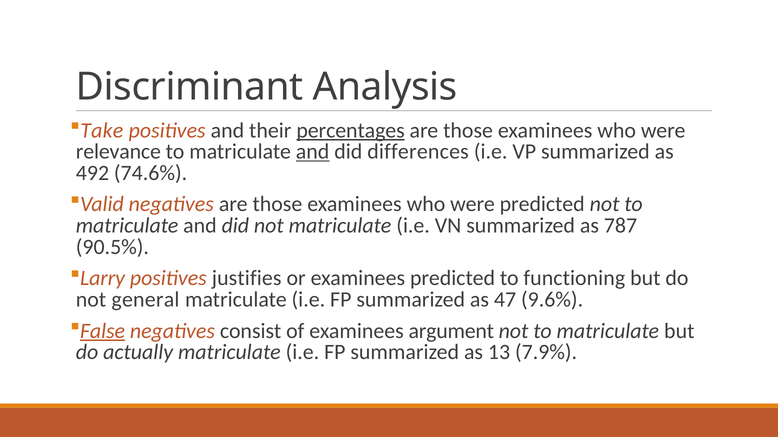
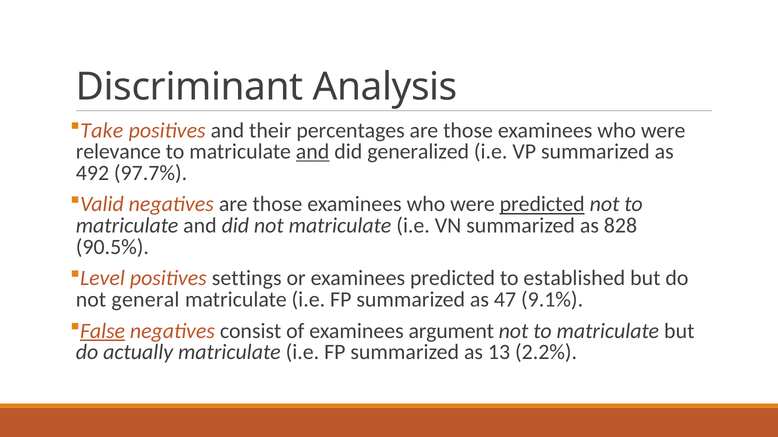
percentages underline: present -> none (351, 130)
differences: differences -> generalized (418, 152)
74.6%: 74.6% -> 97.7% (151, 173)
predicted underline: none -> present (542, 205)
787: 787 -> 828 (621, 226)
Larry: Larry -> Level (102, 279)
justifies: justifies -> settings (247, 279)
functioning: functioning -> established (574, 279)
9.6%: 9.6% -> 9.1% (552, 300)
7.9%: 7.9% -> 2.2% (546, 353)
